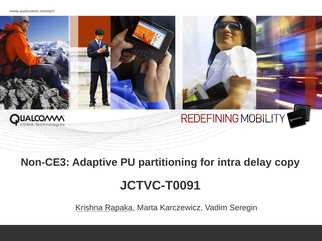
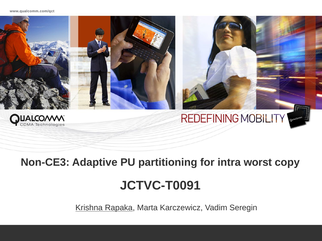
delay: delay -> worst (258, 163)
